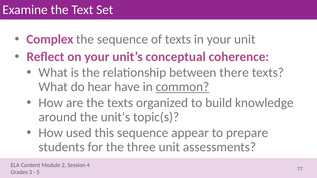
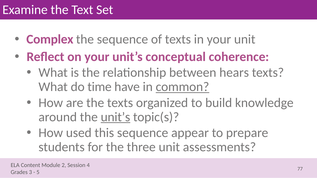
there: there -> hears (234, 73)
hear: hear -> time (100, 87)
unit’s underline: none -> present (115, 117)
